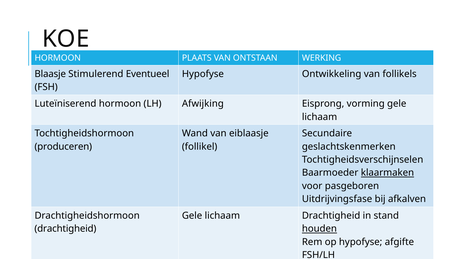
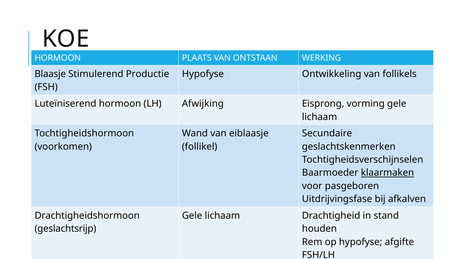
Eventueel: Eventueel -> Productie (148, 74)
produceren: produceren -> voorkomen (63, 146)
drachtigheid: drachtigheid -> geslachtsrijp (65, 229)
houden underline: present -> none (319, 229)
